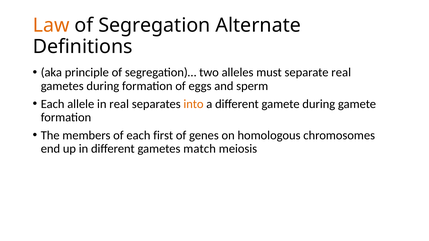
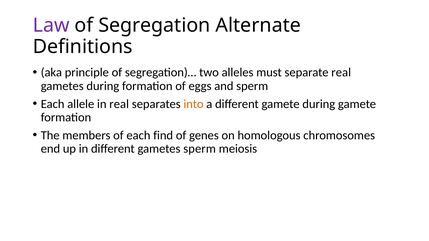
Law colour: orange -> purple (51, 25)
first: first -> find (163, 136)
gametes match: match -> sperm (200, 149)
